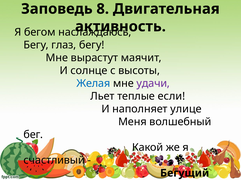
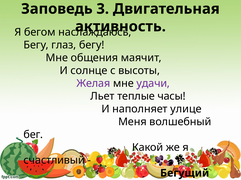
8: 8 -> 3 (103, 9)
вырастут: вырастут -> общения (94, 58)
Желая colour: blue -> purple (93, 84)
если: если -> часы (171, 97)
